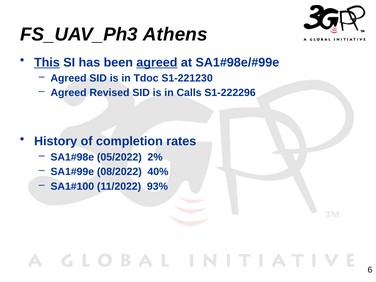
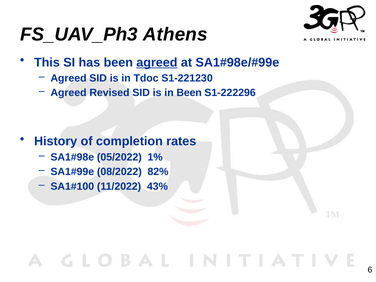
This underline: present -> none (47, 62)
in Calls: Calls -> Been (189, 93)
2%: 2% -> 1% (155, 157)
40%: 40% -> 82% (158, 172)
93%: 93% -> 43% (157, 186)
